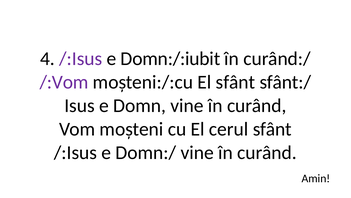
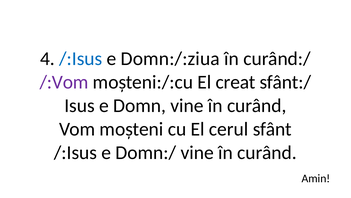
/:Isus colour: purple -> blue (81, 59)
Domn:/:iubit: Domn:/:iubit -> Domn:/:ziua (170, 59)
El sfânt: sfânt -> creat (236, 82)
